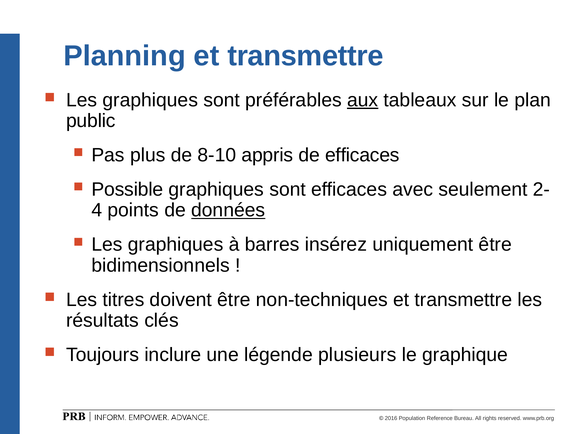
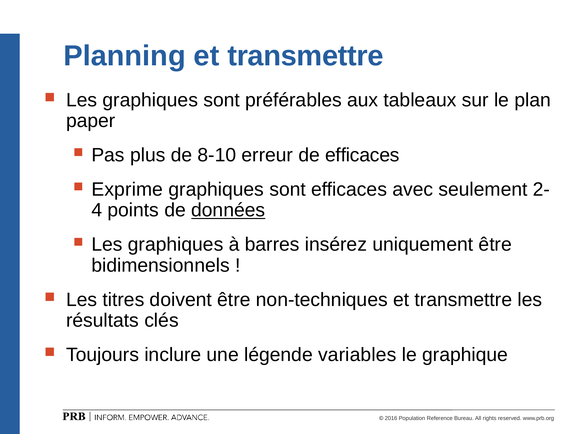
aux underline: present -> none (363, 100)
public: public -> paper (91, 121)
appris: appris -> erreur (267, 155)
Possible: Possible -> Exprime (127, 190)
plusieurs: plusieurs -> variables (357, 355)
